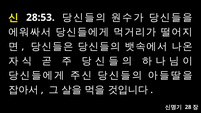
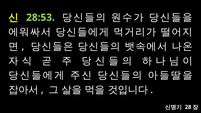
28:53 colour: white -> light green (40, 18)
